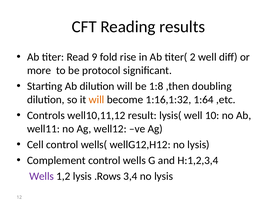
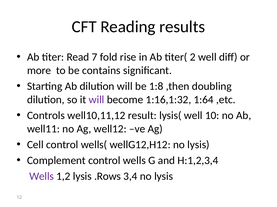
9: 9 -> 7 (95, 57)
protocol: protocol -> contains (101, 71)
will colour: orange -> purple (97, 100)
